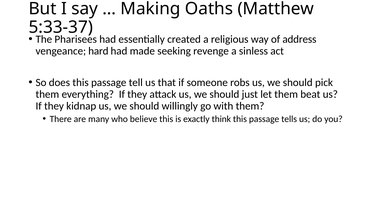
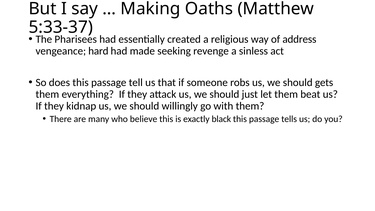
pick: pick -> gets (324, 82)
think: think -> black (221, 119)
